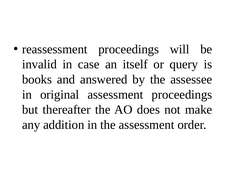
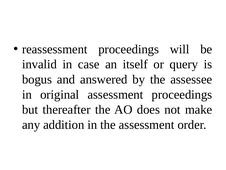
books: books -> bogus (37, 79)
